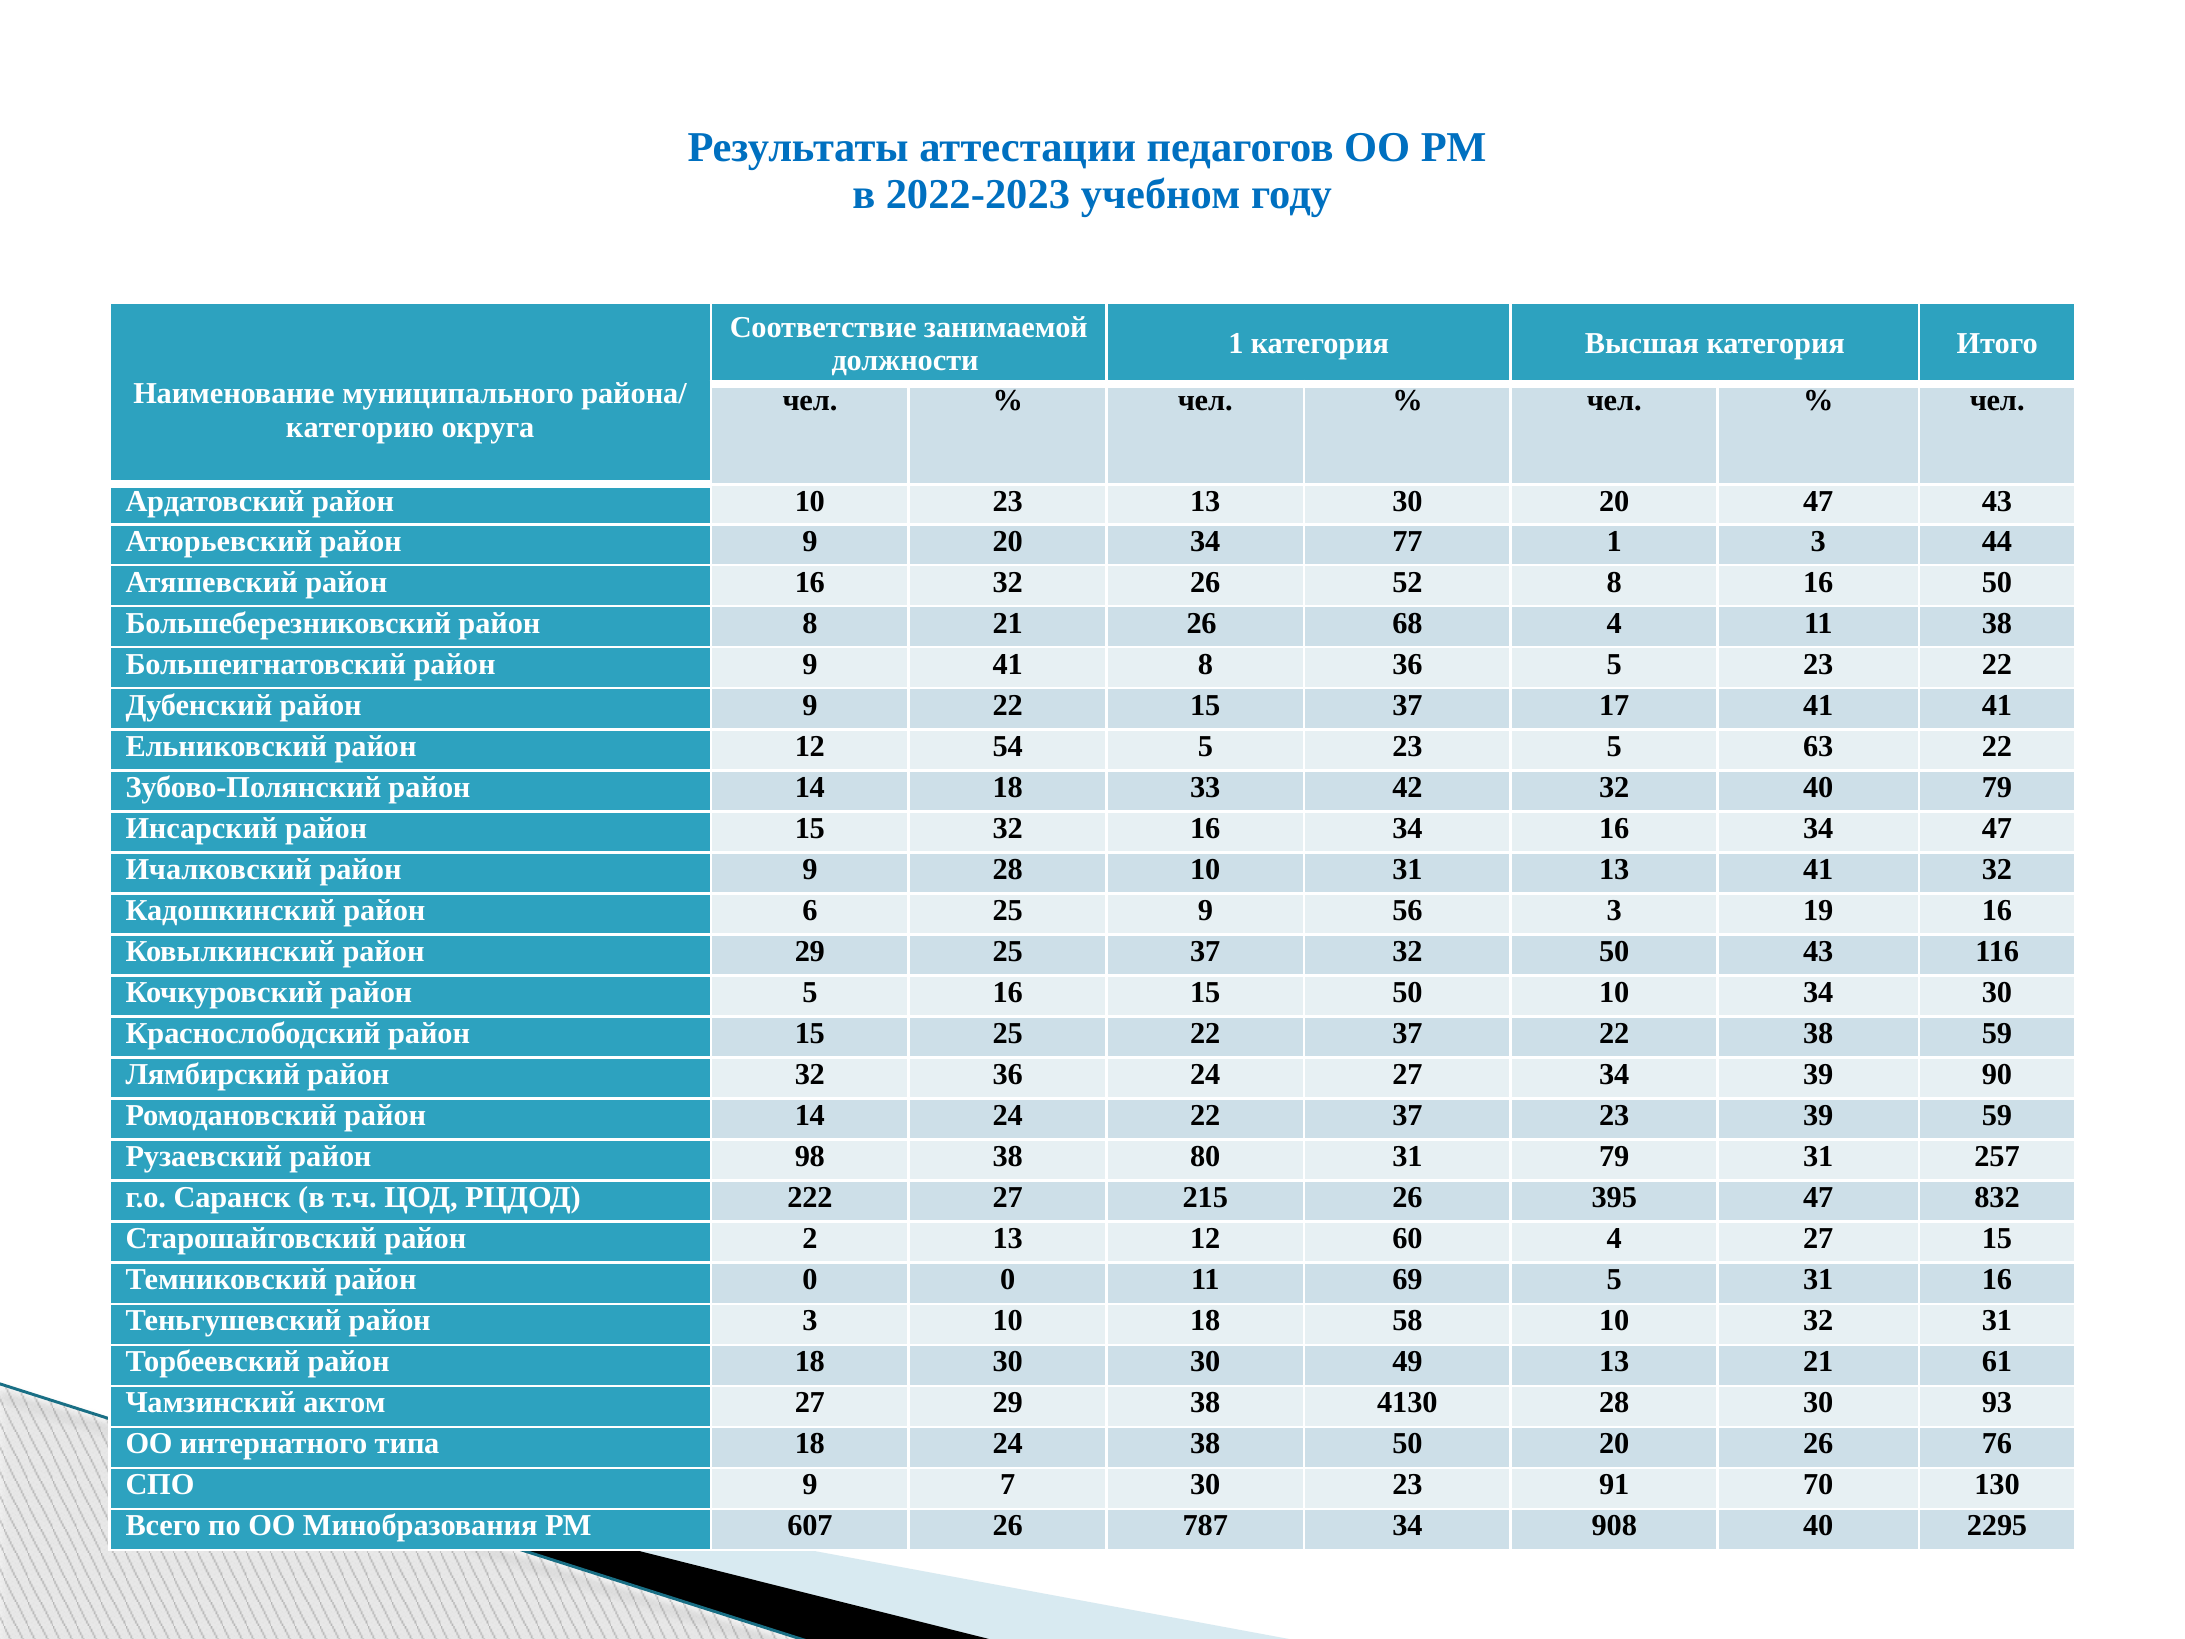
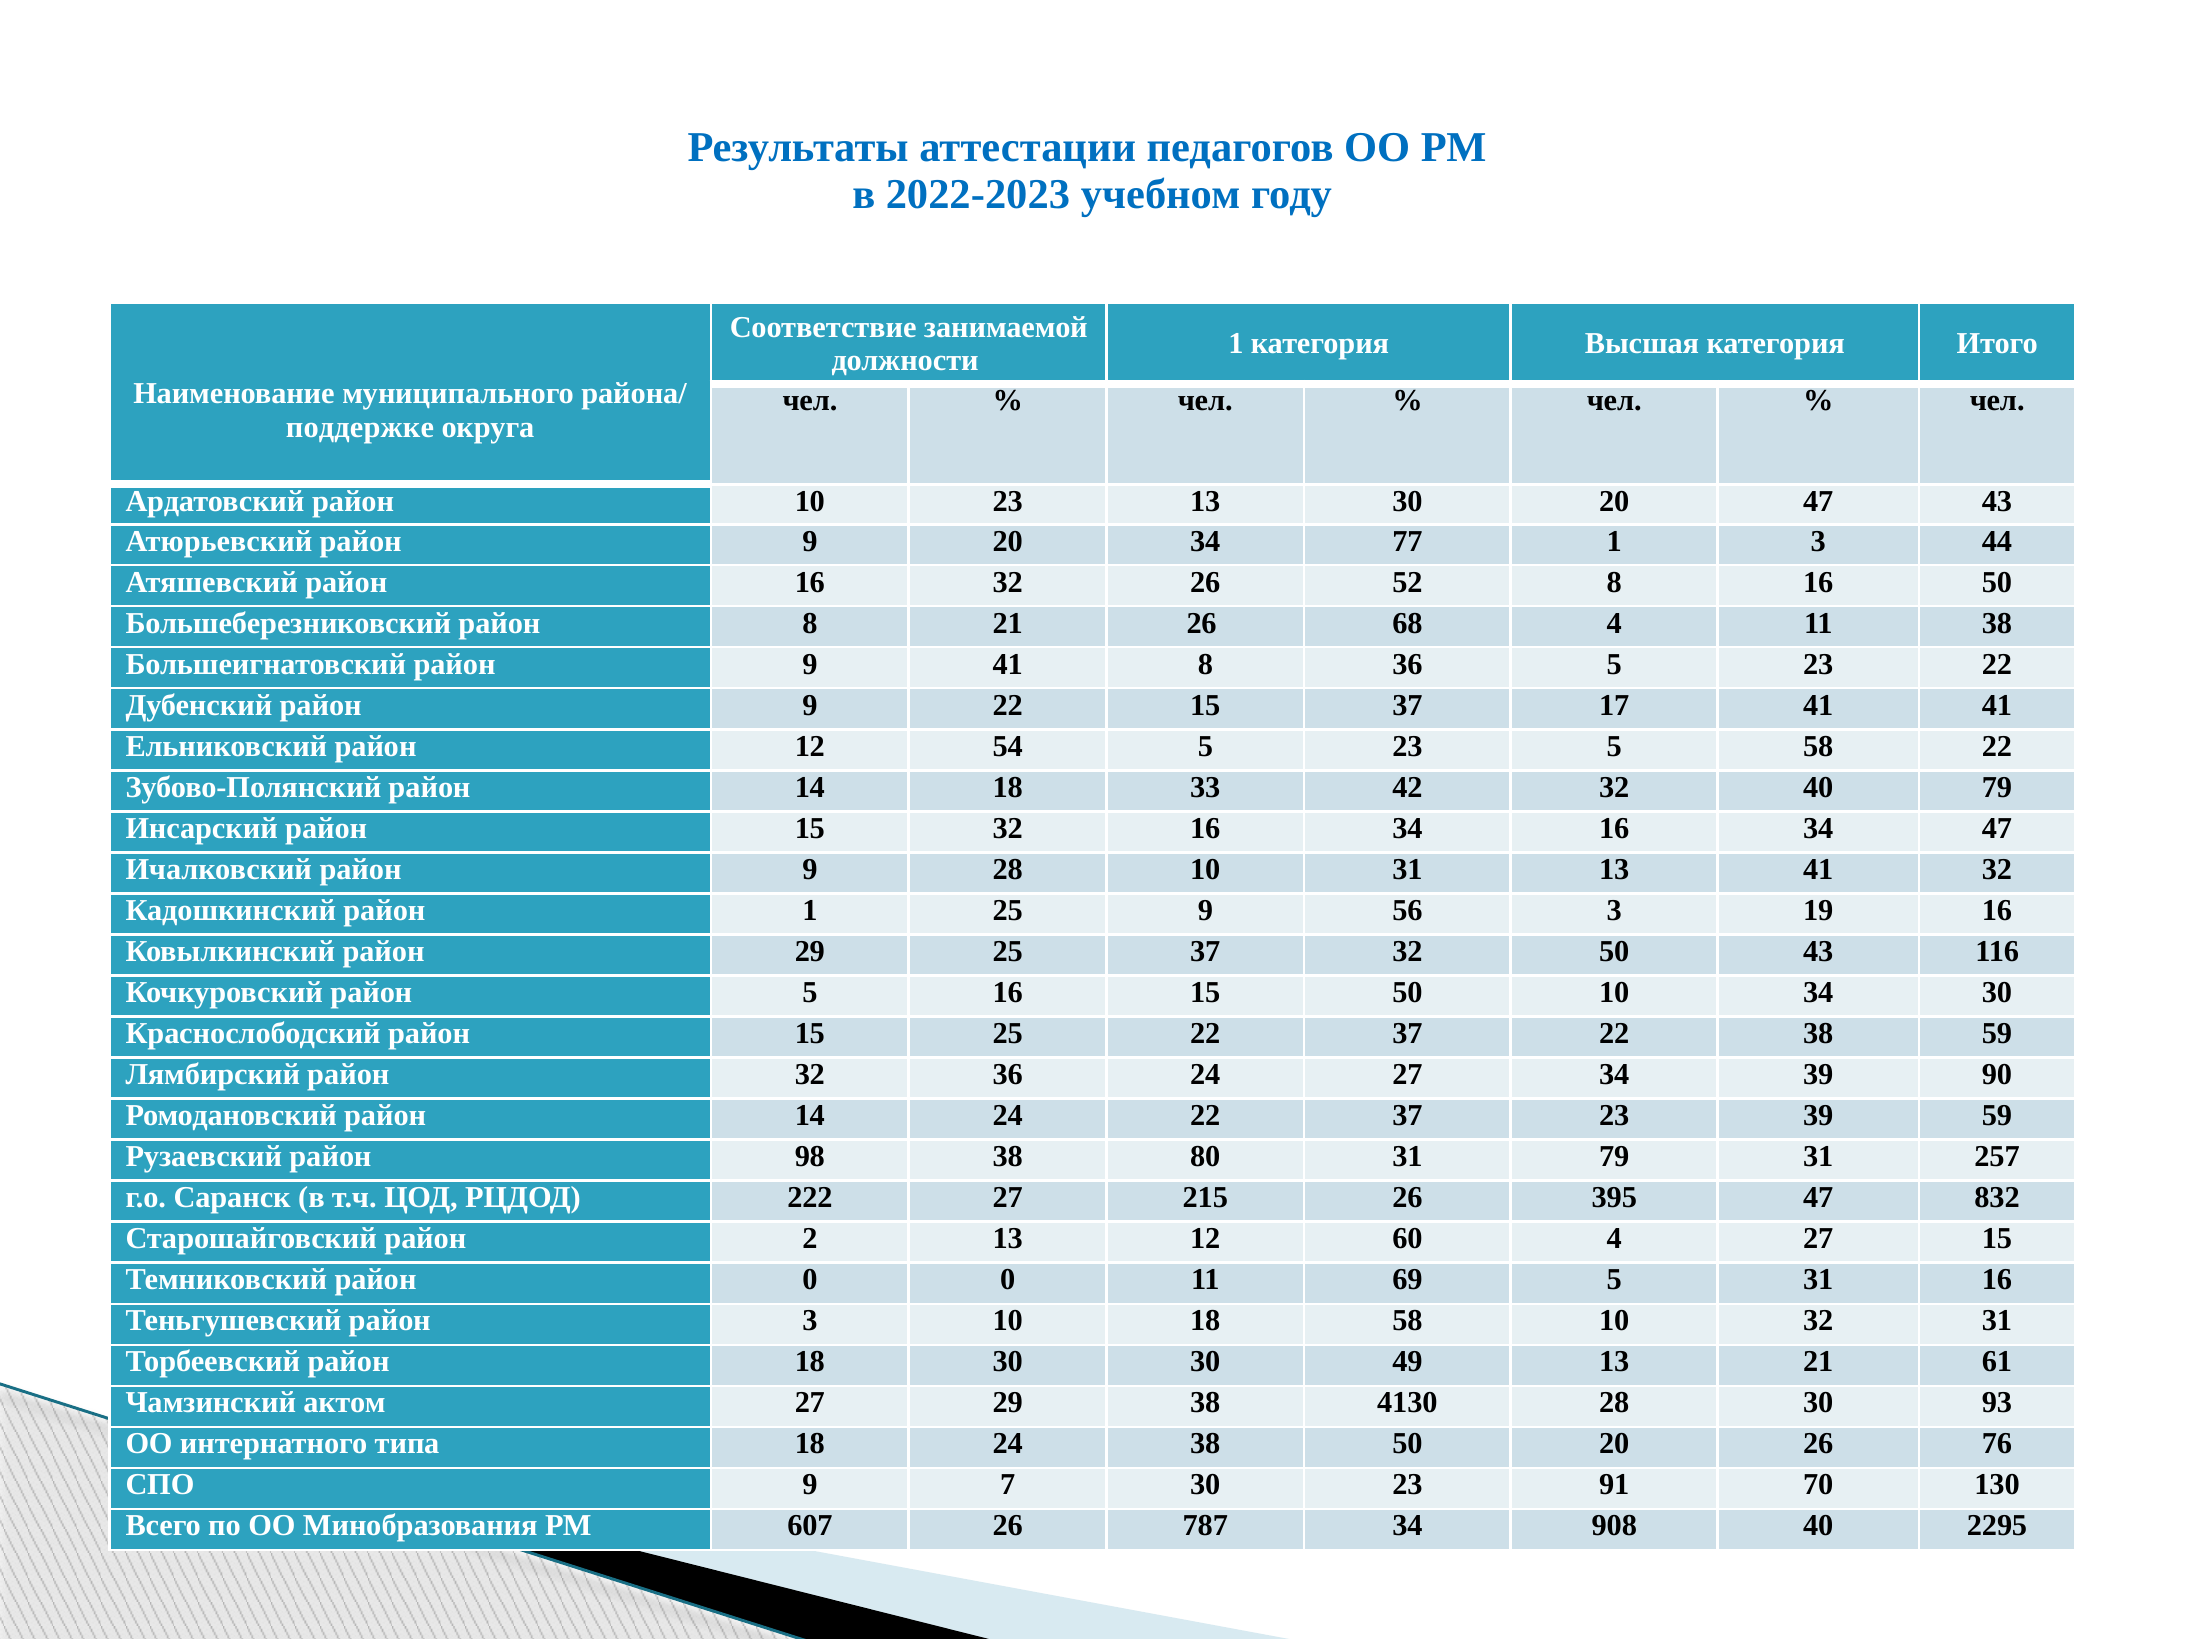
категорию: категорию -> поддержке (360, 427)
5 63: 63 -> 58 (1818, 746)
район 6: 6 -> 1 (810, 910)
